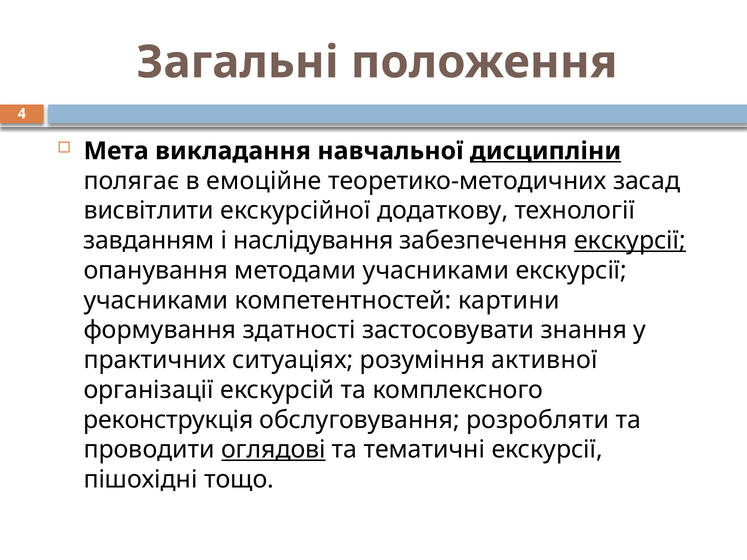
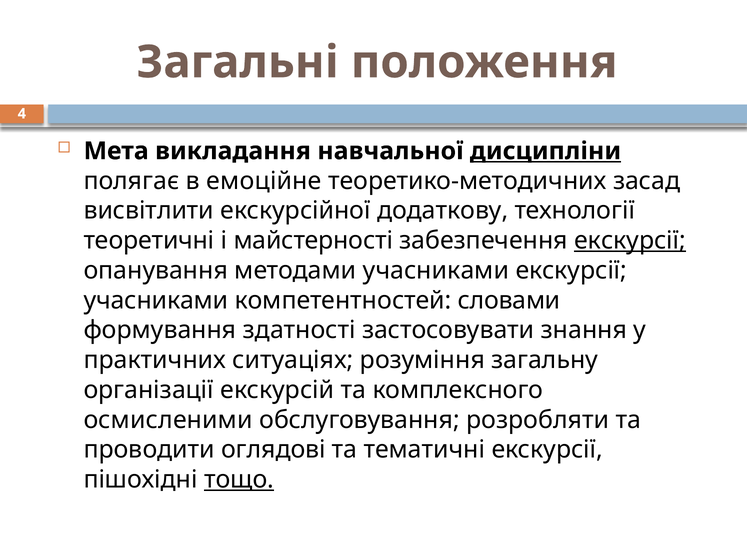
завданням: завданням -> теоретичні (149, 241)
наслідування: наслідування -> майстерності (313, 241)
картини: картини -> словами (509, 300)
активної: активної -> загальну (545, 360)
реконструкція: реконструкція -> осмисленими (168, 420)
оглядові underline: present -> none (273, 450)
тощо underline: none -> present (239, 480)
